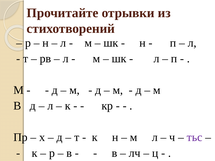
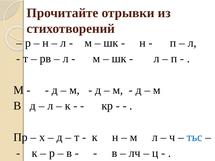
тьс colour: purple -> blue (195, 138)
